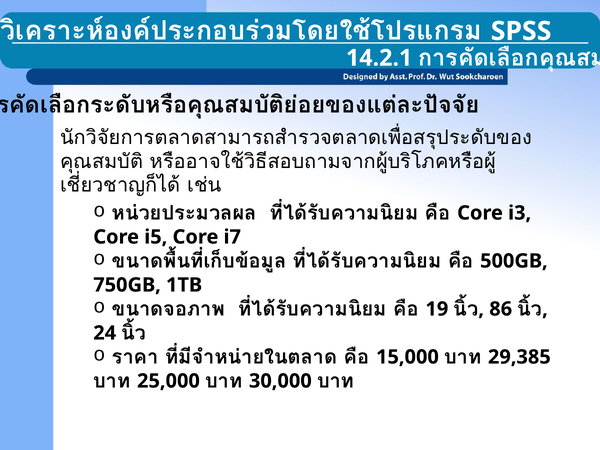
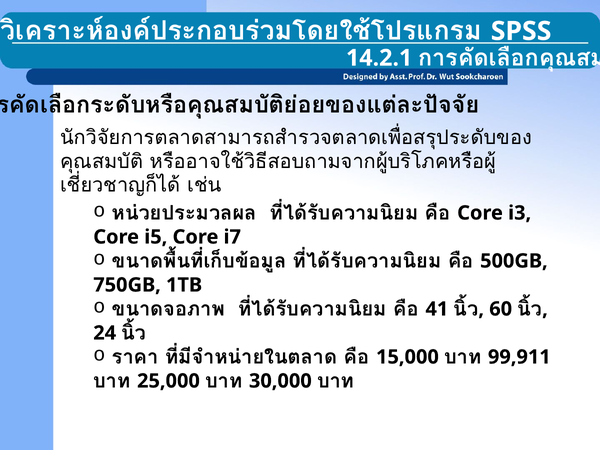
19: 19 -> 41 (437, 309)
86: 86 -> 60 (501, 309)
29,385: 29,385 -> 99,911 (519, 357)
